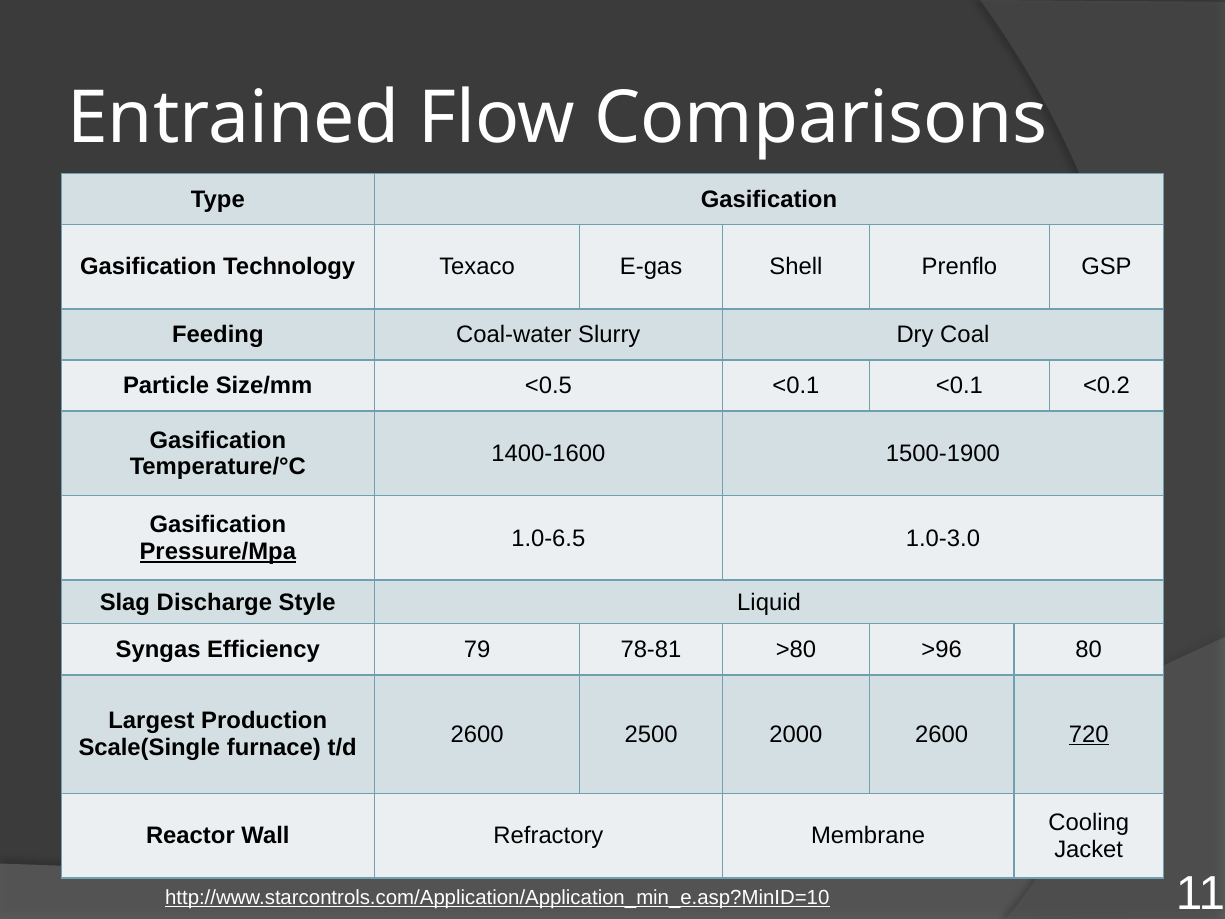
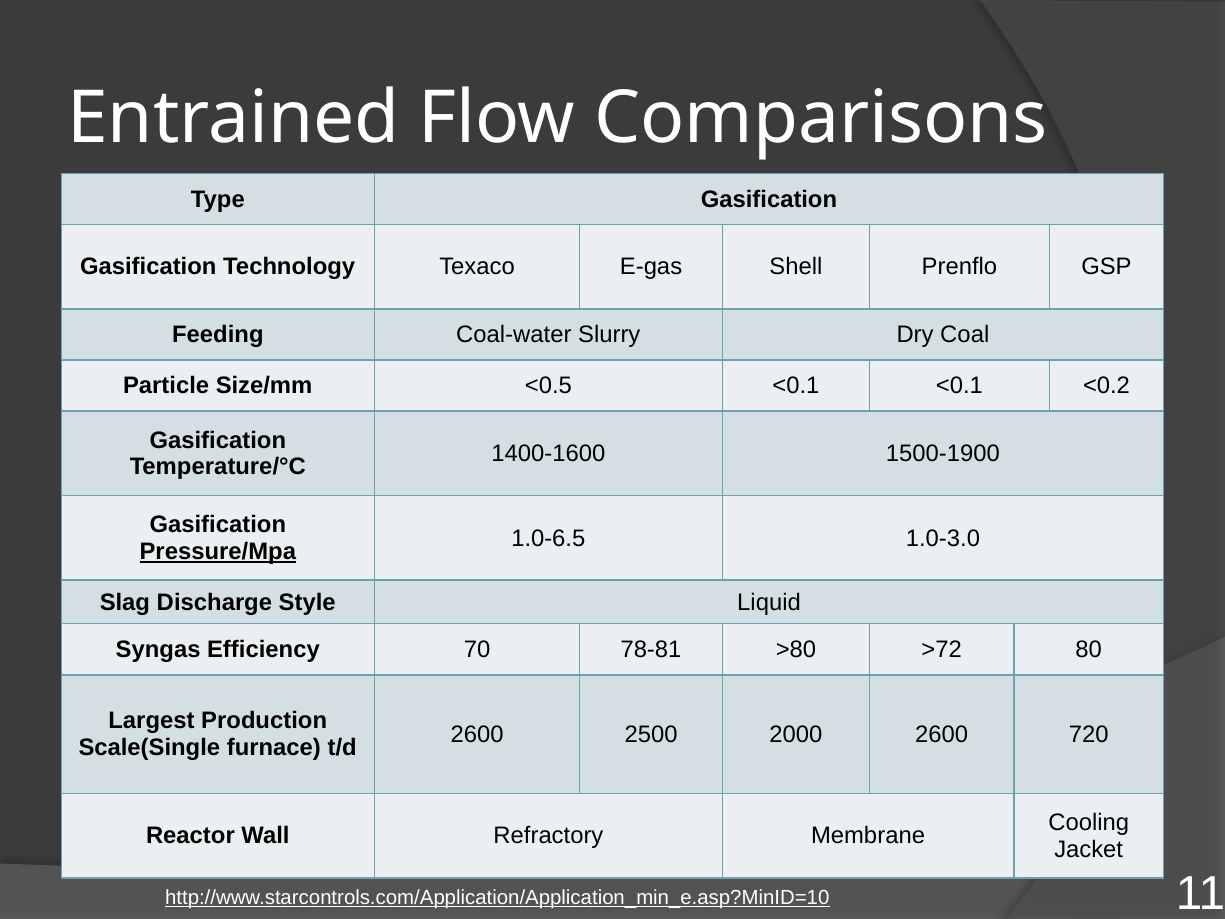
79: 79 -> 70 (477, 649)
>96: >96 -> >72 (942, 649)
720 underline: present -> none (1089, 734)
